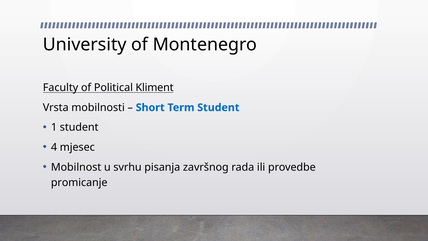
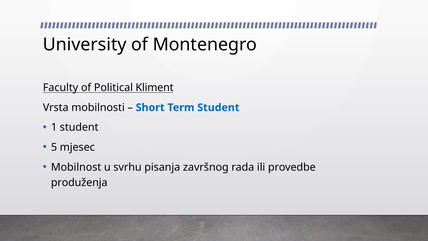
4: 4 -> 5 (54, 147)
promicanje: promicanje -> produženja (79, 182)
